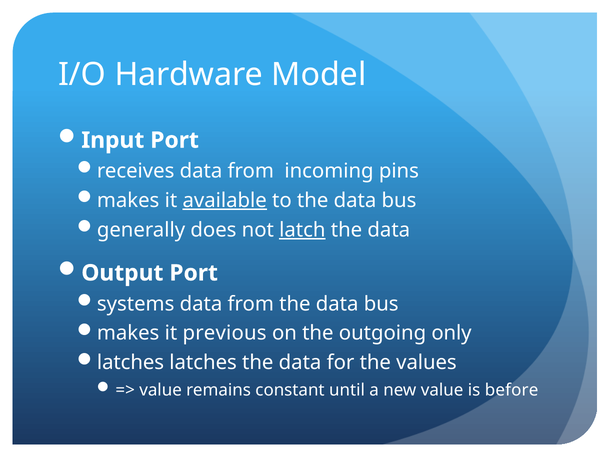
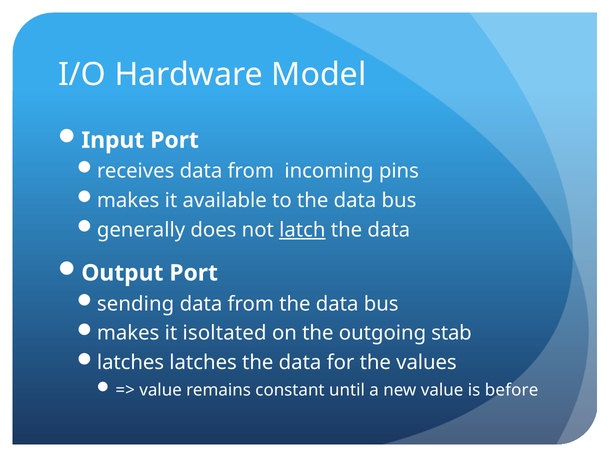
available underline: present -> none (225, 201)
systems: systems -> sending (136, 304)
previous: previous -> isoltated (225, 334)
only: only -> stab (452, 334)
